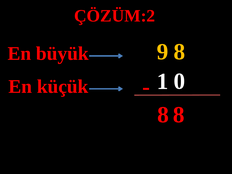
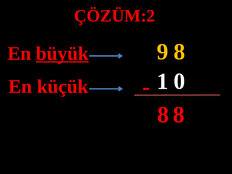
büyük underline: none -> present (62, 54)
